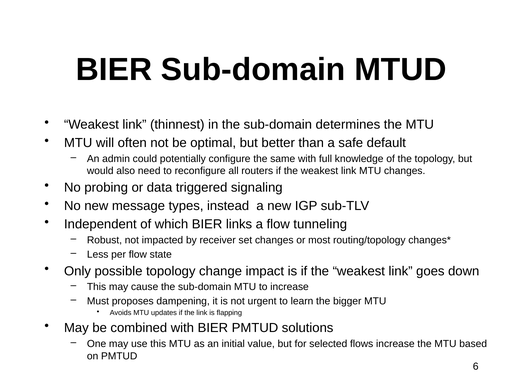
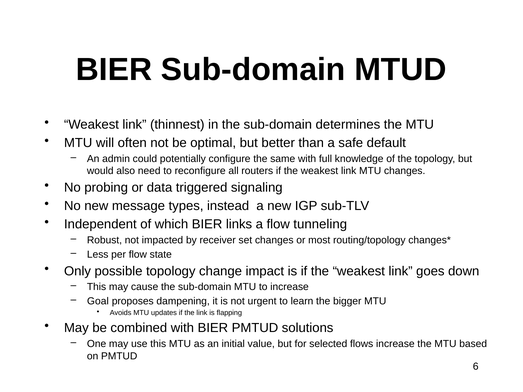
Must: Must -> Goal (98, 301)
